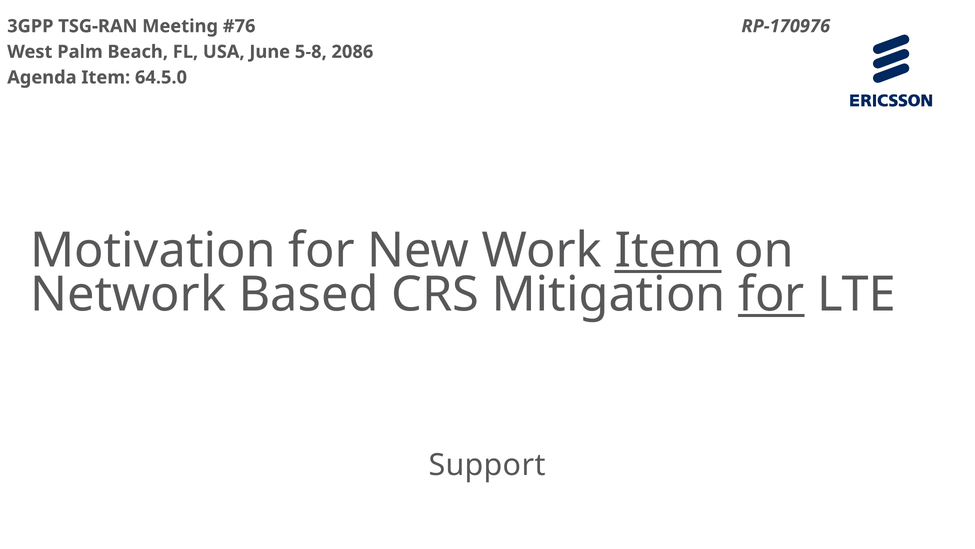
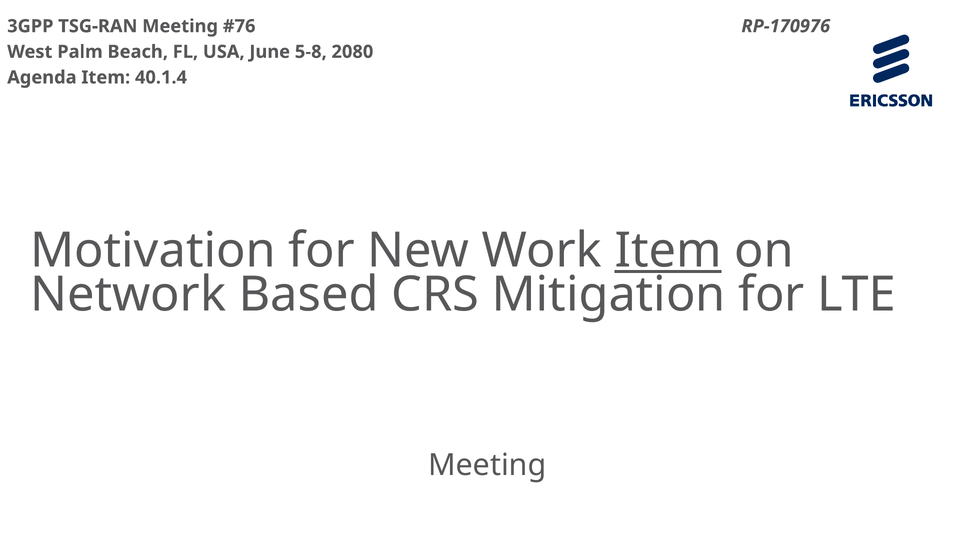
2086: 2086 -> 2080 (352, 52)
64.5.0: 64.5.0 -> 40.1.4 (161, 77)
for underline: present -> none (771, 294)
Support: Support -> Meeting (487, 465)
